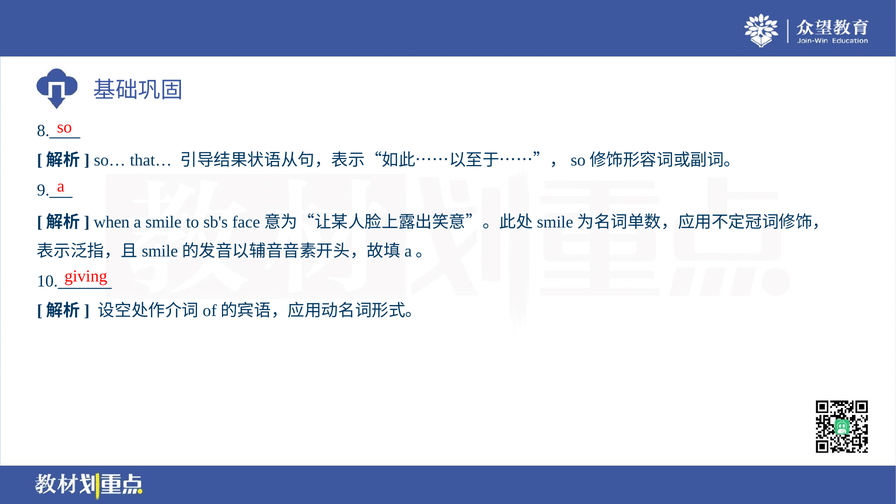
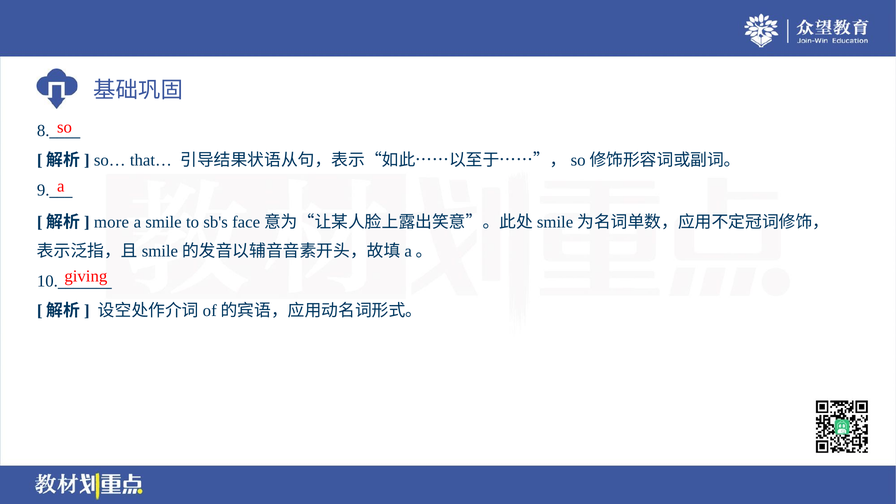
when: when -> more (111, 222)
